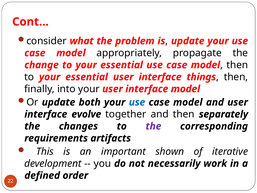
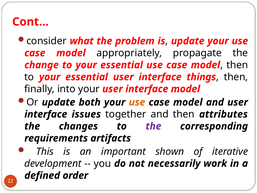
use colour: blue -> orange (137, 102)
evolve: evolve -> issues (86, 114)
separately: separately -> attributes (223, 114)
